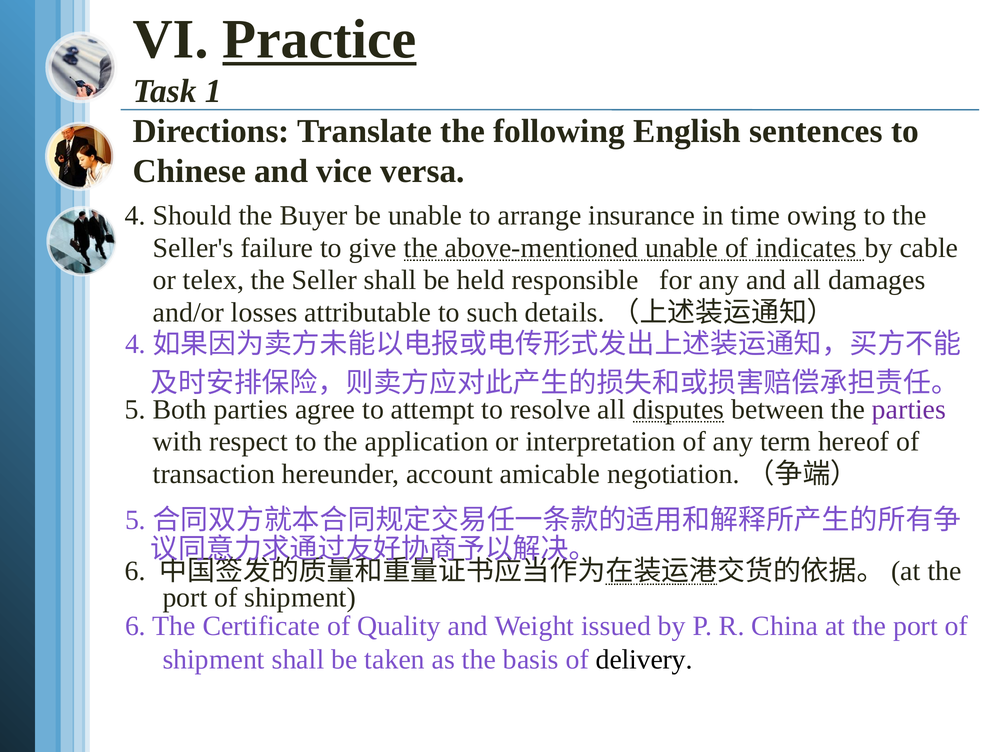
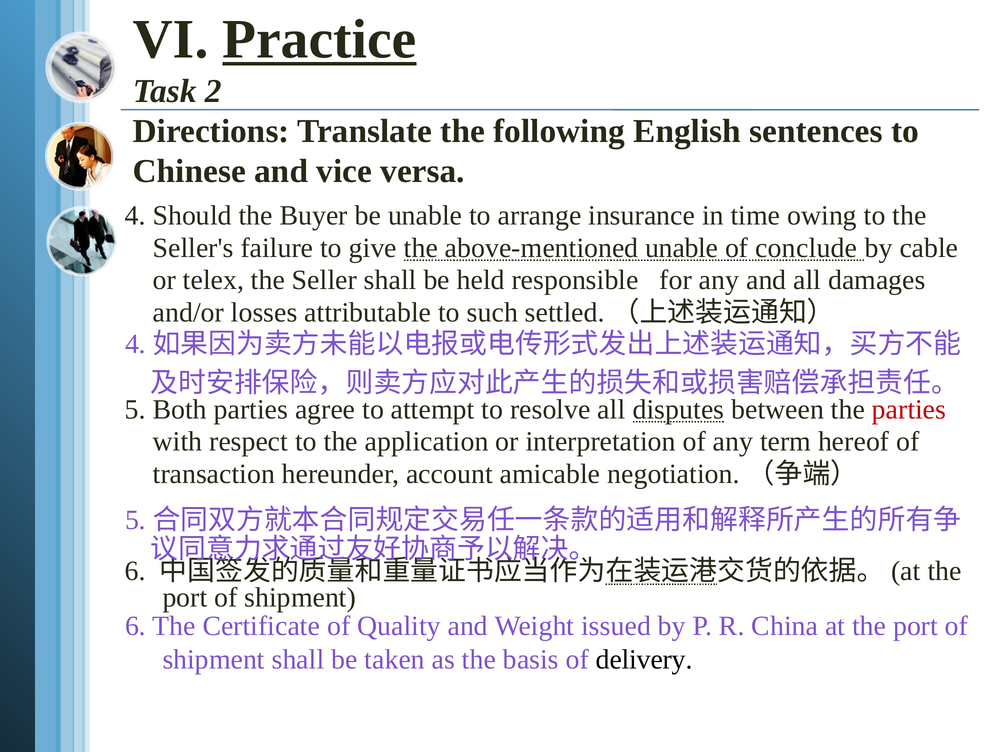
1: 1 -> 2 (213, 91)
indicates: indicates -> conclude (806, 248)
details: details -> settled (565, 312)
parties colour: purple -> red (909, 409)
